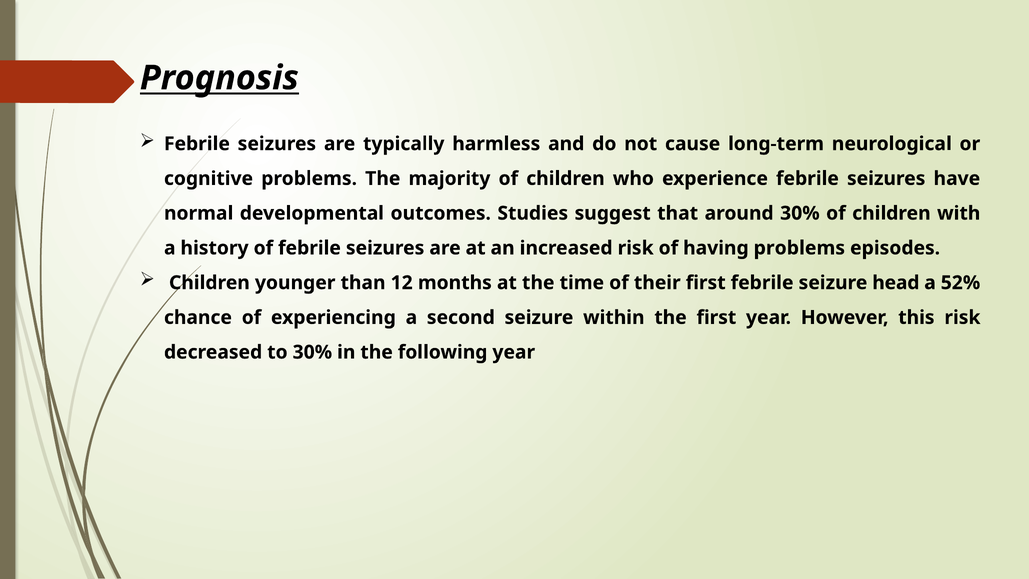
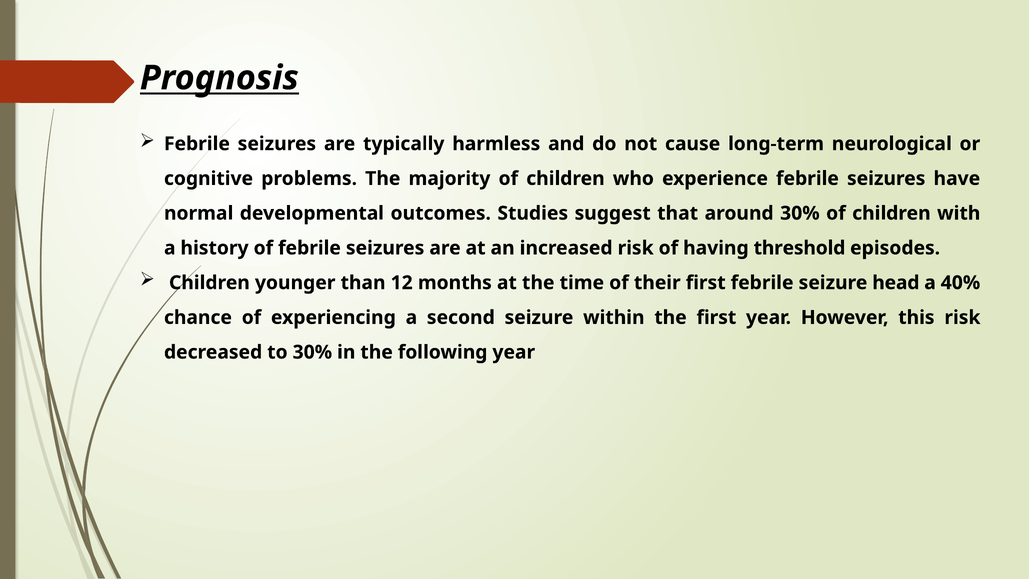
having problems: problems -> threshold (799, 248)
52%: 52% -> 40% (961, 283)
